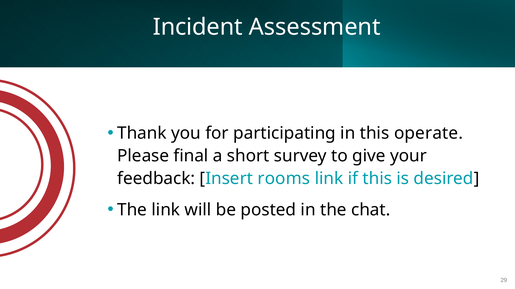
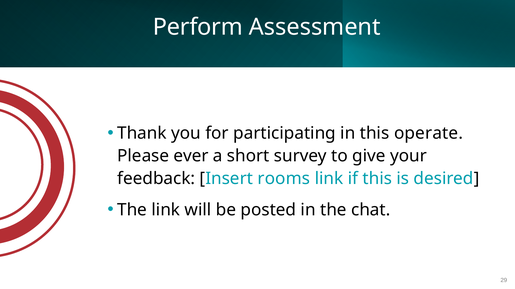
Incident: Incident -> Perform (198, 27)
final: final -> ever (191, 156)
